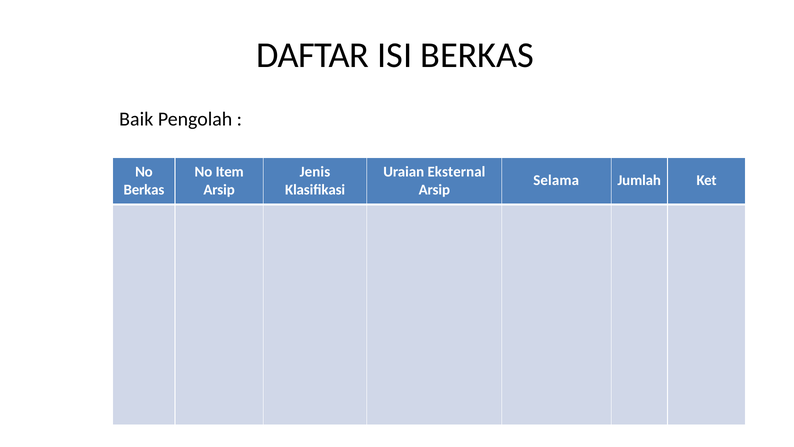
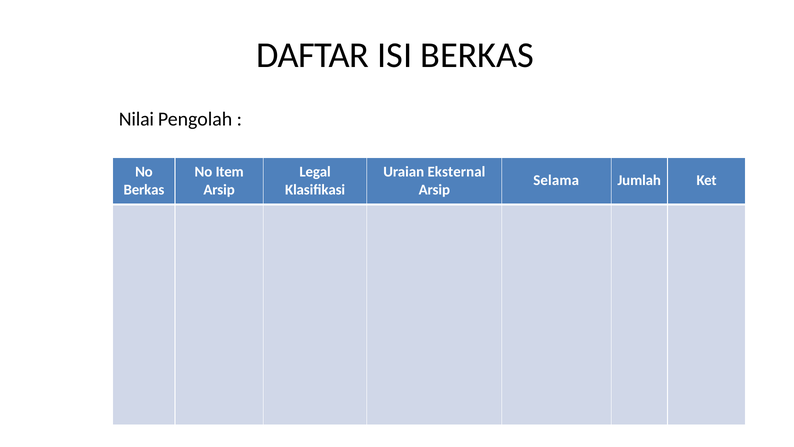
Baik: Baik -> Nilai (136, 119)
Jenis: Jenis -> Legal (315, 171)
